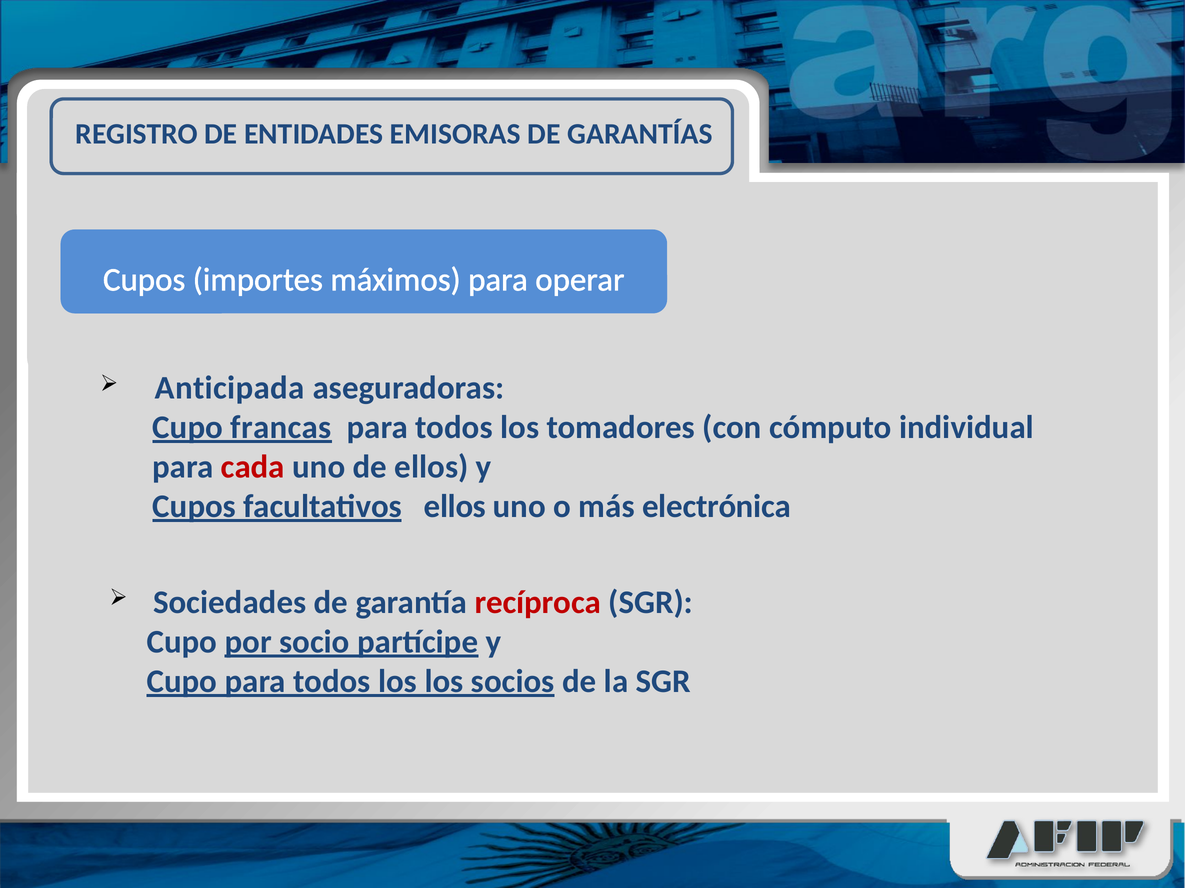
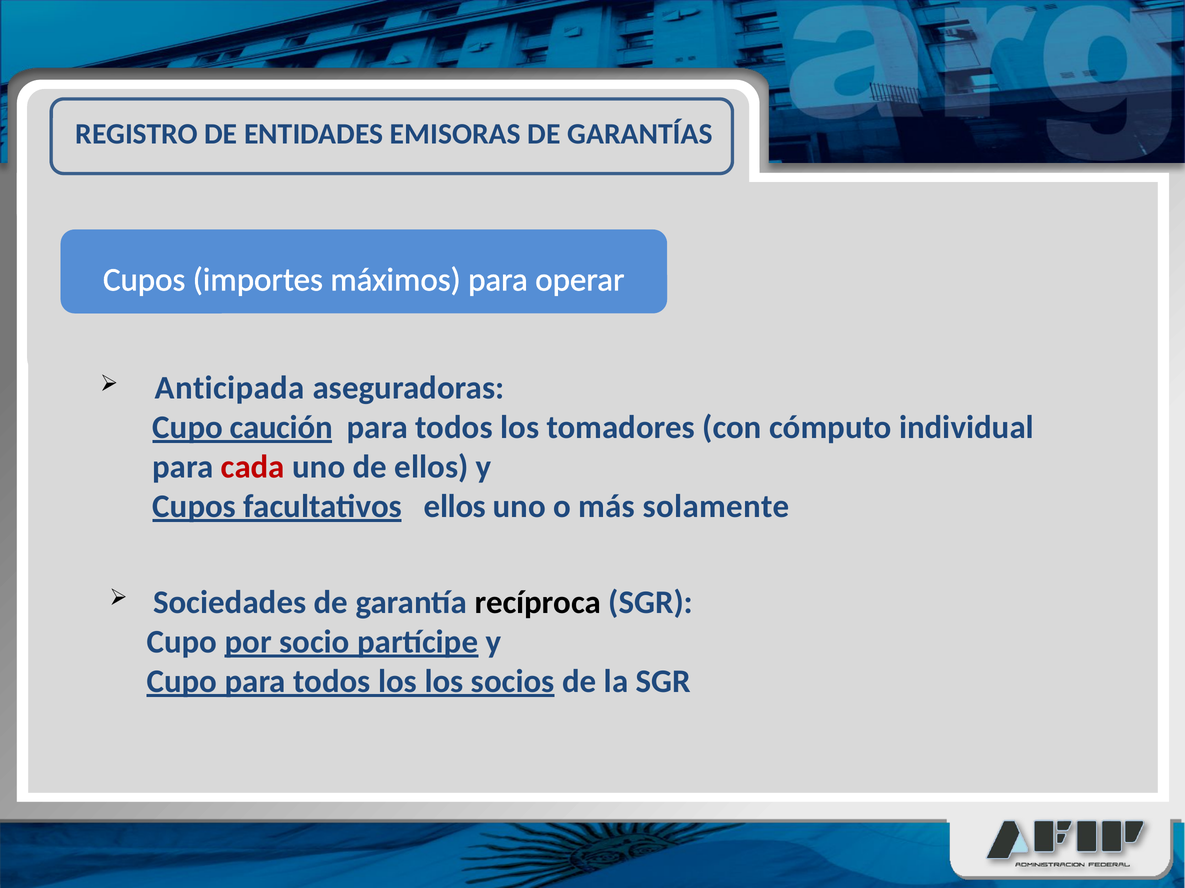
francas: francas -> caución (281, 428)
electrónica: electrónica -> solamente (716, 507)
recíproca colour: red -> black (538, 603)
